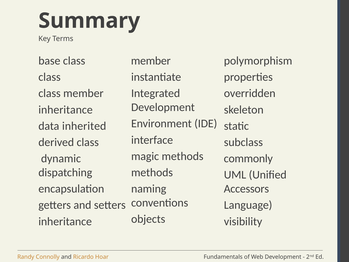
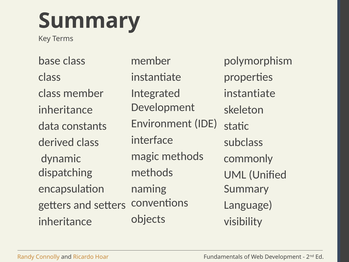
overridden: overridden -> instantiate (250, 93)
inherited: inherited -> constants (84, 126)
Accessors: Accessors -> Summary (246, 189)
